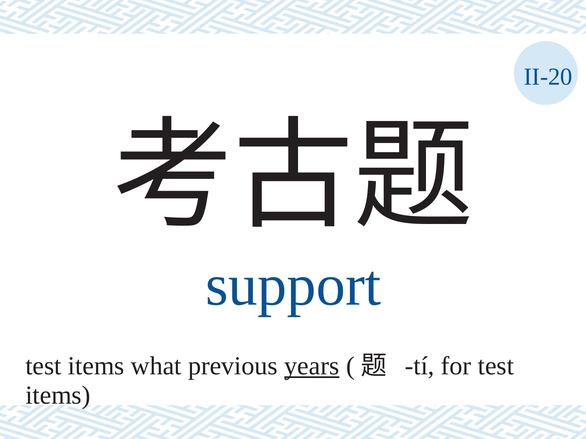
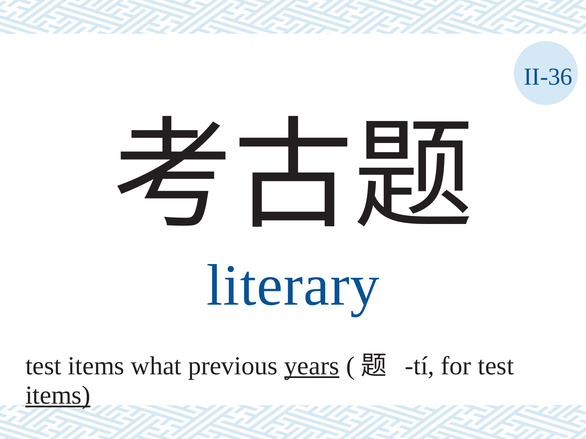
II-20: II-20 -> II-36 (548, 77)
support: support -> literary (293, 286)
items underline: none -> present (58, 396)
